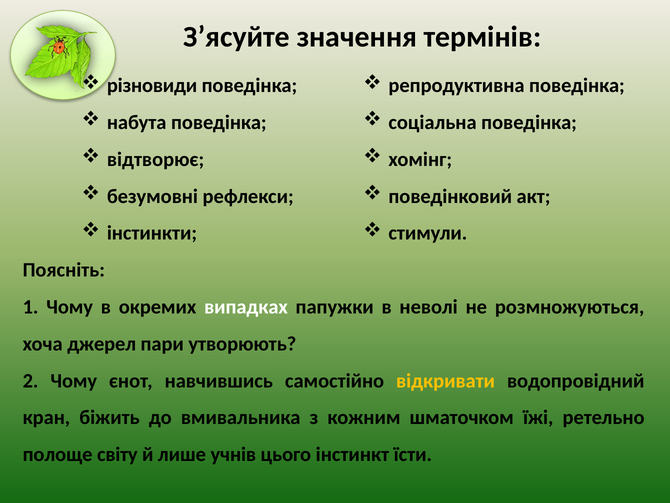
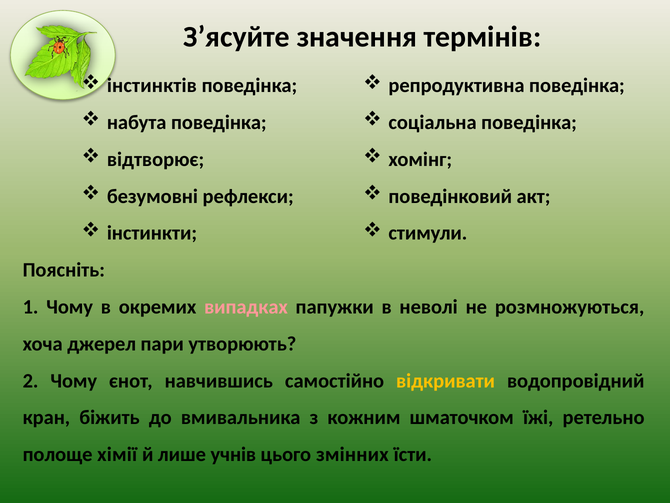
різновиди: різновиди -> інстинктів (152, 86)
випадках colour: white -> pink (246, 307)
світу: світу -> хімії (117, 454)
інстинкт: інстинкт -> змінних (352, 454)
